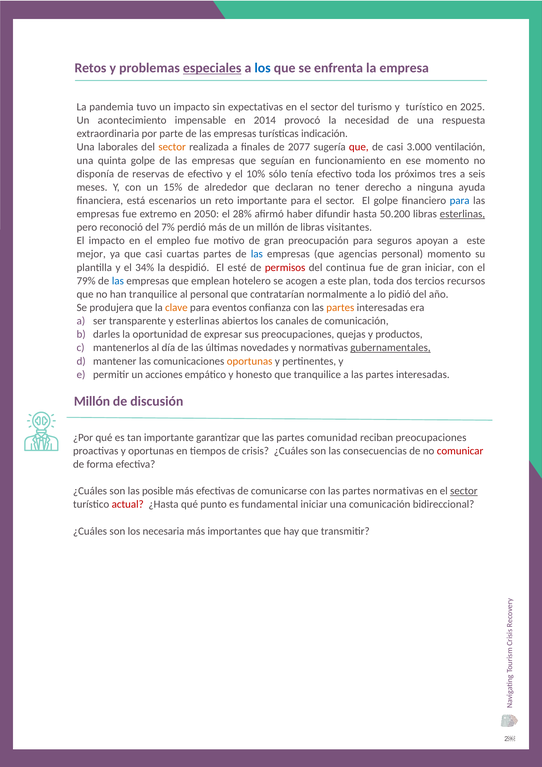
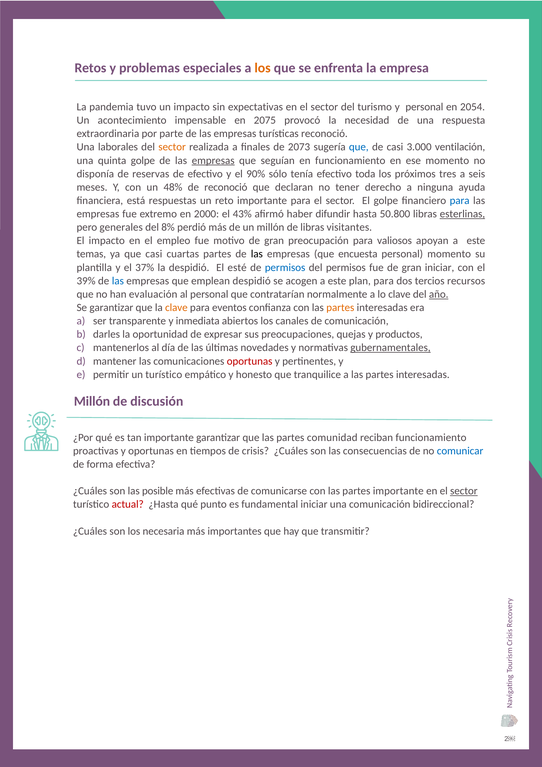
especiales underline: present -> none (212, 68)
los colour: blue -> orange (263, 68)
y turístico: turístico -> personal (424, 107)
2025: 2025 -> 2054 (473, 107)
2014: 2014 -> 2075 (265, 120)
turísticas indicación: indicación -> reconoció (324, 134)
2077: 2077 -> 2073 (299, 147)
que colour: red -> blue (359, 147)
empresas underline: none -> present (213, 160)
10%: 10% -> 90% (256, 174)
15%: 15% -> 48% (173, 187)
de alrededor: alrededor -> reconoció (226, 187)
escenarios: escenarios -> respuestas (173, 200)
2050: 2050 -> 2000 (206, 214)
28%: 28% -> 43% (242, 214)
50.200: 50.200 -> 50.800 (395, 214)
reconoció: reconoció -> generales (121, 227)
7%: 7% -> 8% (168, 227)
seguros: seguros -> valiosos (395, 241)
mejor: mejor -> temas (91, 254)
las colour: blue -> black (257, 254)
agencias: agencias -> encuesta (358, 254)
34%: 34% -> 37% (145, 267)
permisos colour: red -> blue (285, 267)
del continua: continua -> permisos (346, 267)
79%: 79% -> 39% (86, 281)
emplean hotelero: hotelero -> despidió (252, 281)
plan toda: toda -> para (384, 281)
han tranquilice: tranquilice -> evaluación (153, 294)
lo pidió: pidió -> clave (399, 294)
año underline: none -> present (439, 294)
Se produjera: produjera -> garantizar (111, 307)
y esterlinas: esterlinas -> inmediata (198, 321)
oportunas colour: orange -> red (250, 361)
un acciones: acciones -> turístico (164, 374)
reciban preocupaciones: preocupaciones -> funcionamiento (431, 437)
comunicar colour: red -> blue (460, 451)
partes normativas: normativas -> importante (398, 491)
